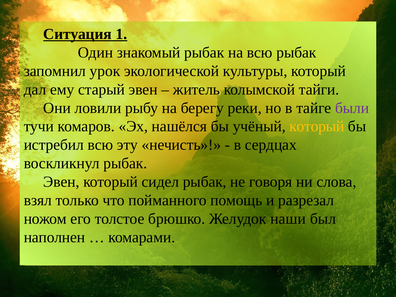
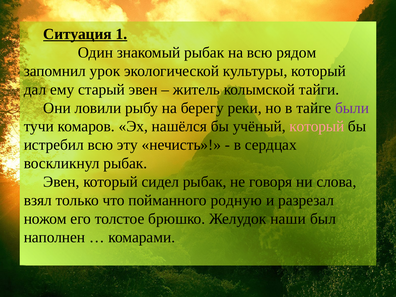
всю рыбак: рыбак -> рядом (296, 52)
который colour: yellow -> pink (317, 126)
помощь: помощь -> родную (236, 200)
